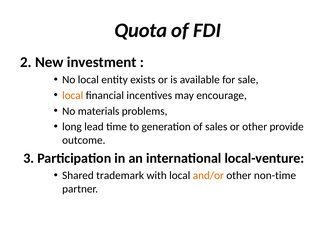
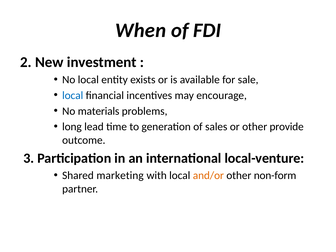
Quota: Quota -> When (141, 30)
local colour: orange -> blue (73, 95)
trademark: trademark -> marketing (120, 175)
non-time: non-time -> non-form (275, 175)
